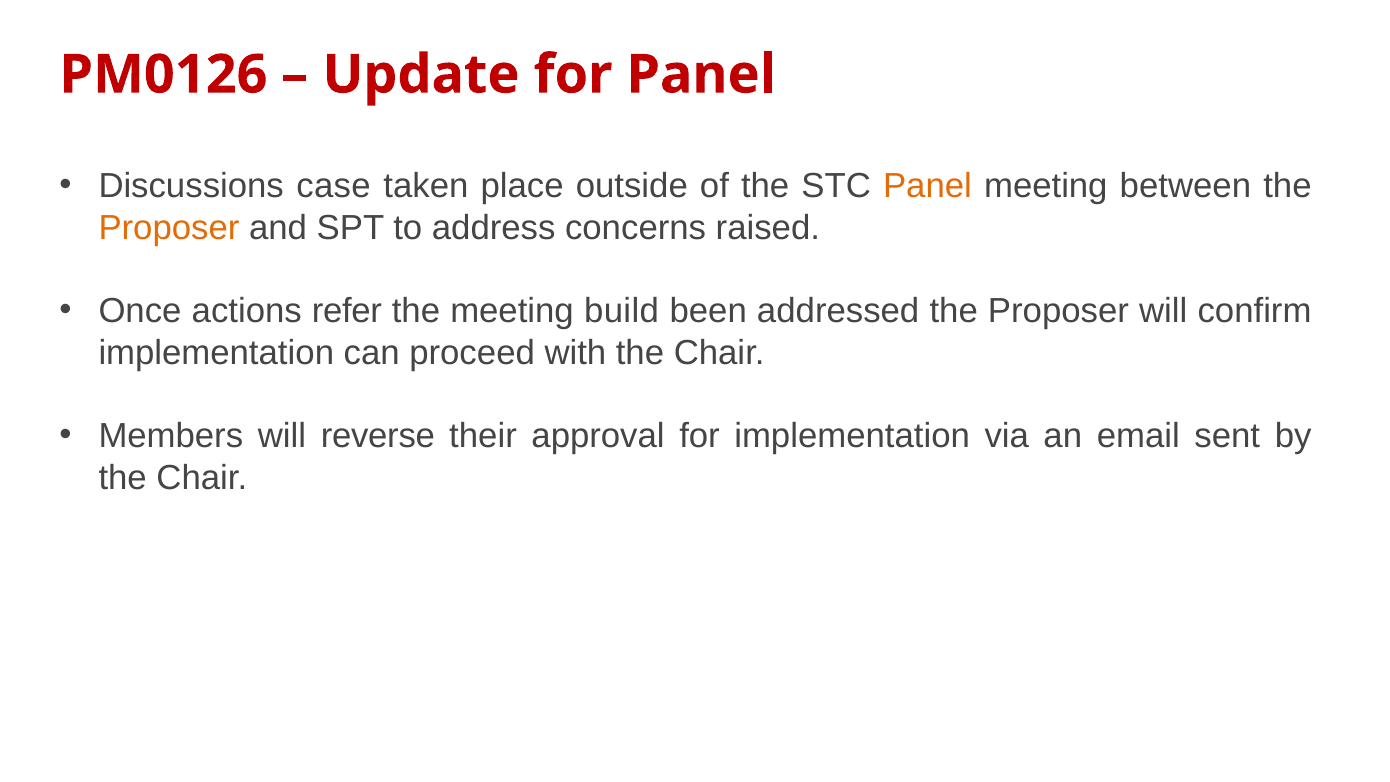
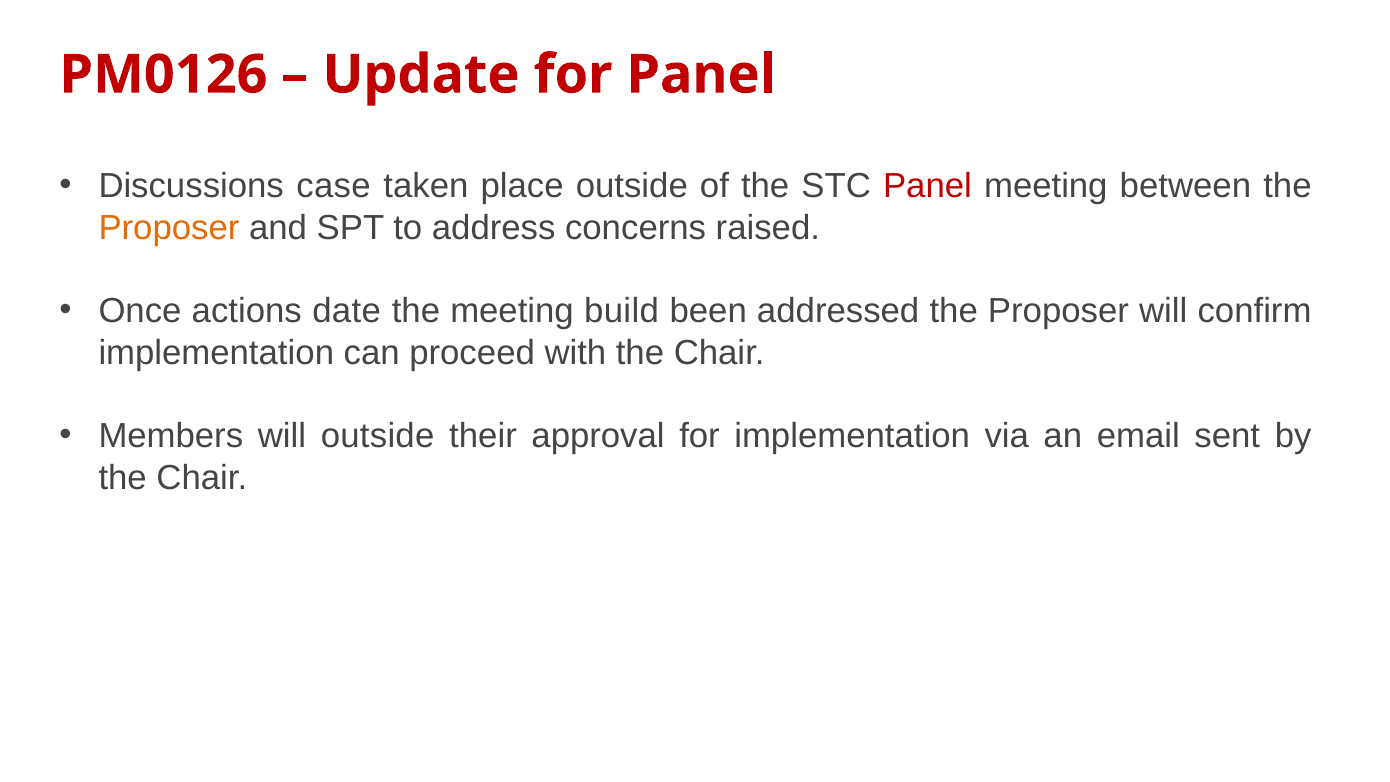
Panel colour: orange -> red (927, 186)
refer: refer -> date (347, 311)
will reverse: reverse -> outside (378, 436)
